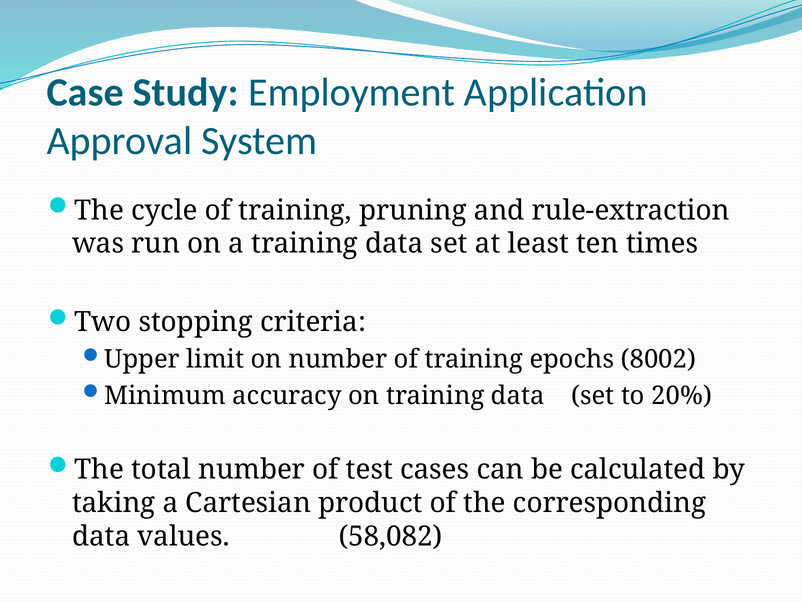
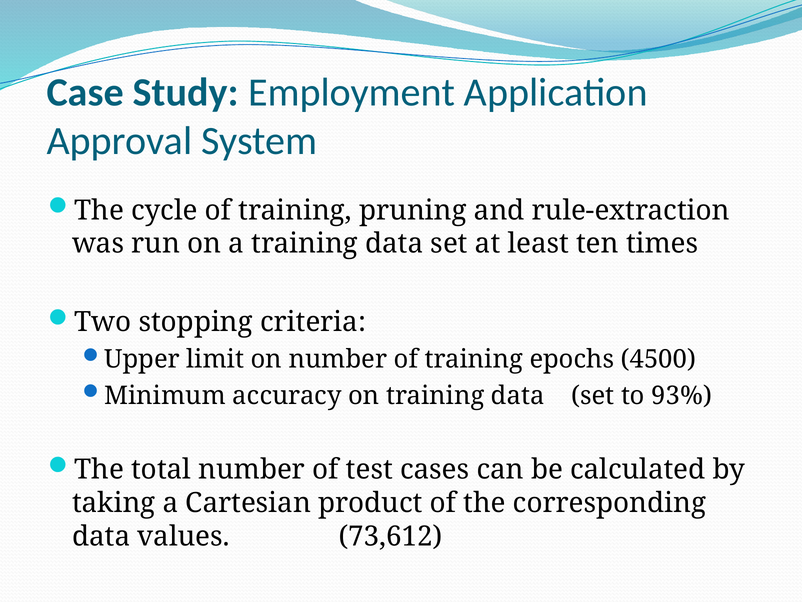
8002: 8002 -> 4500 (658, 359)
20%: 20% -> 93% (682, 395)
58,082: 58,082 -> 73,612 (391, 536)
